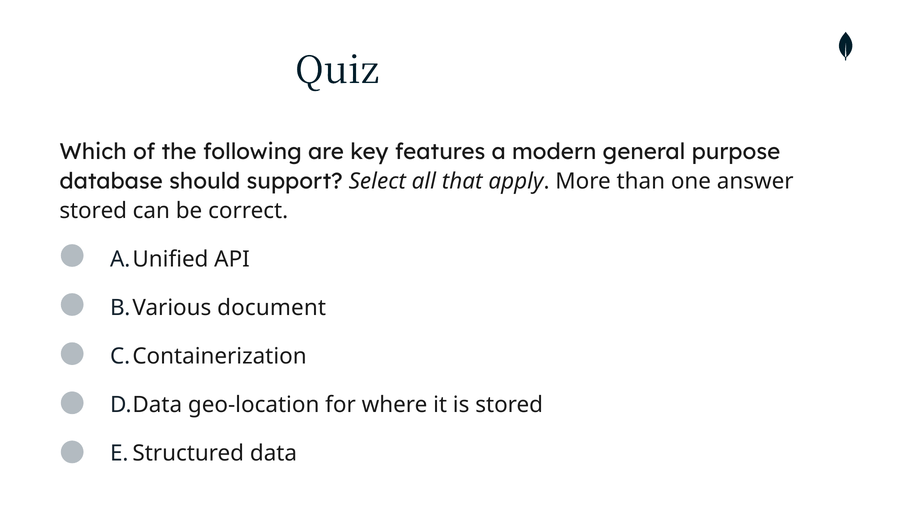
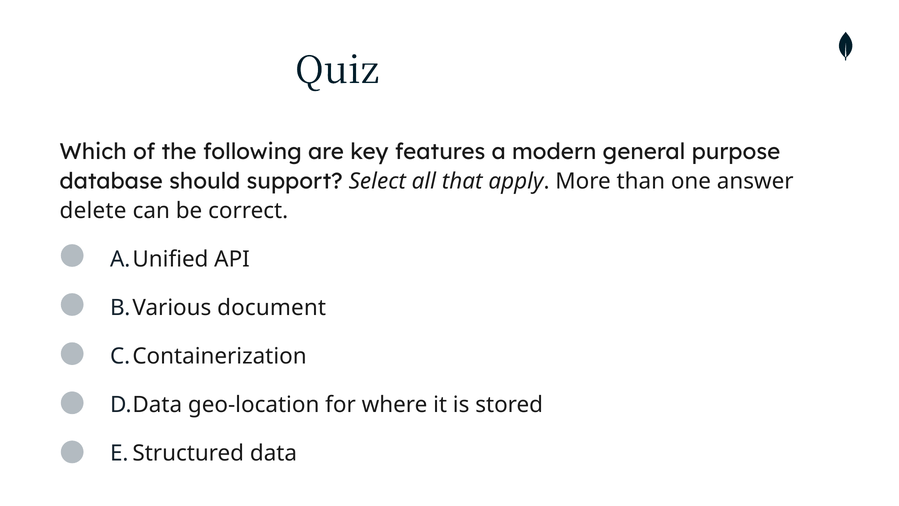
stored: stored -> delete (93, 211)
